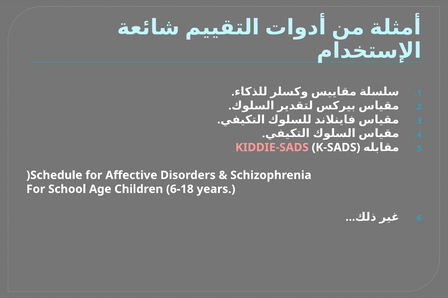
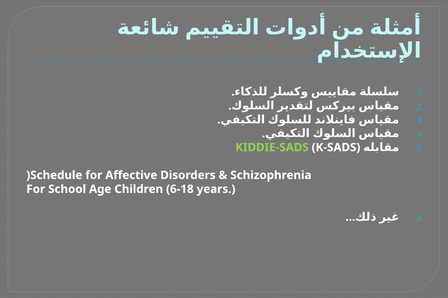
KIDDIE-SADS colour: pink -> light green (272, 148)
